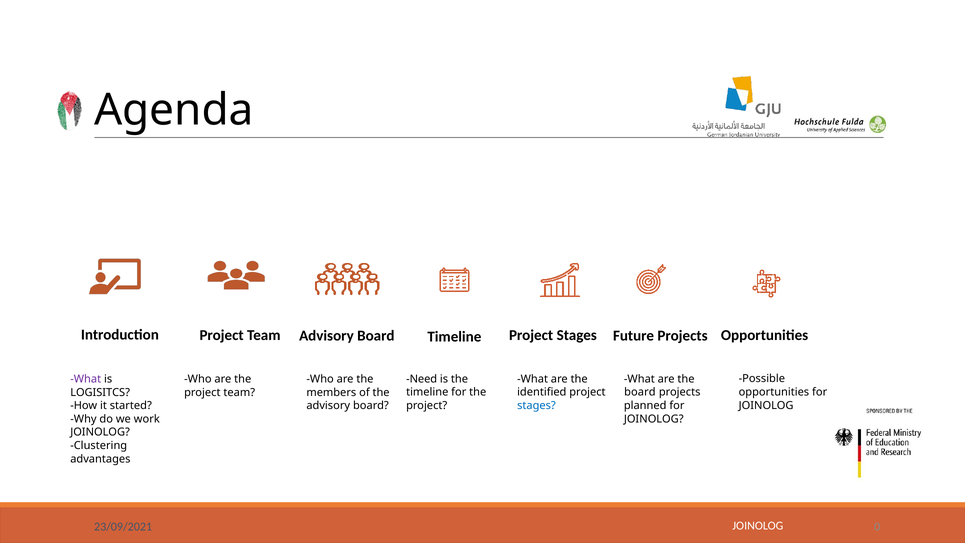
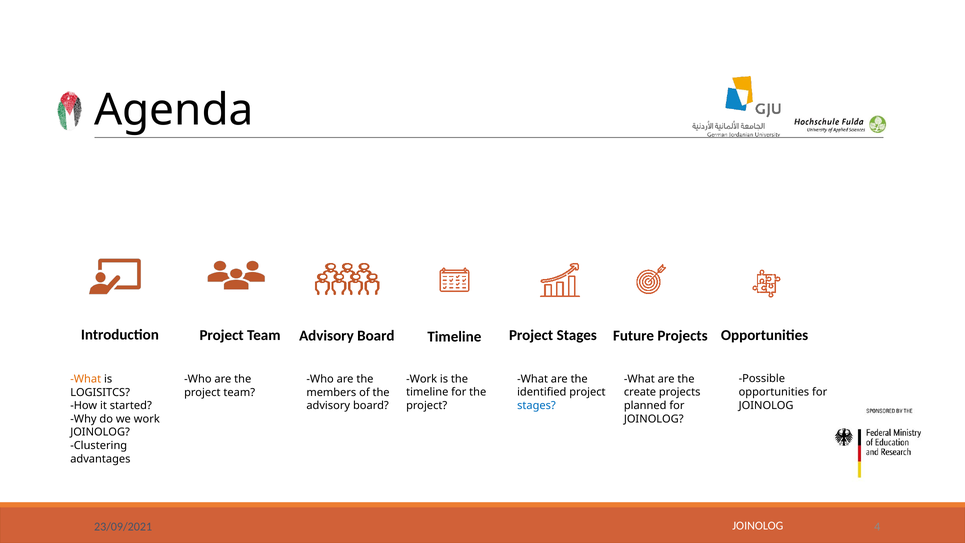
Need: Need -> Work (422, 379)
What colour: purple -> orange (86, 379)
board: board -> create (640, 392)
0: 0 -> 4 (877, 526)
